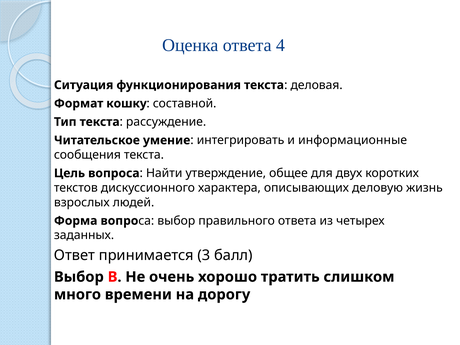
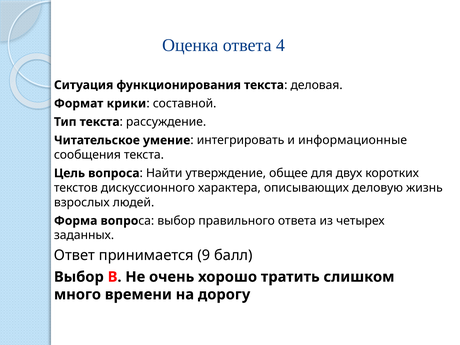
кошку: кошку -> крики (126, 103)
3: 3 -> 9 (204, 255)
